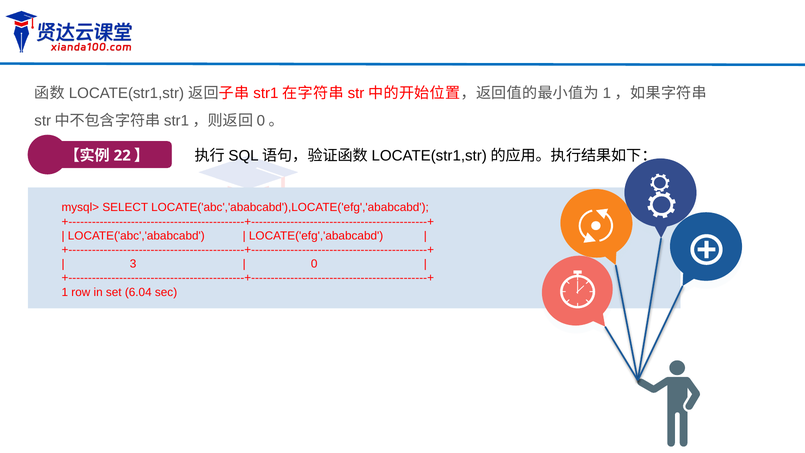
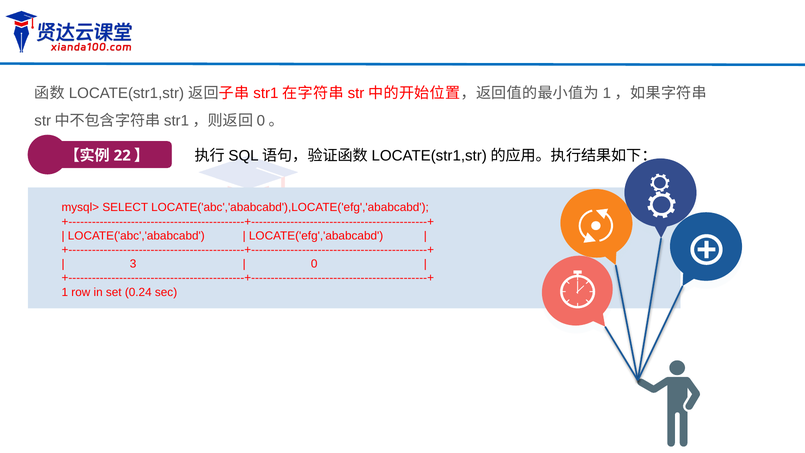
6.04: 6.04 -> 0.24 (138, 292)
